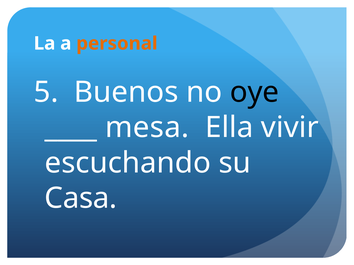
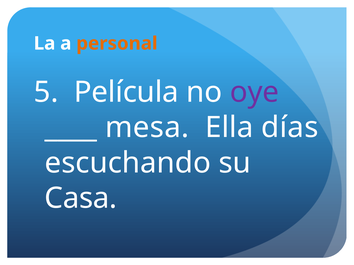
Buenos: Buenos -> Película (126, 92)
oye colour: black -> purple (255, 92)
vivir: vivir -> días (290, 128)
